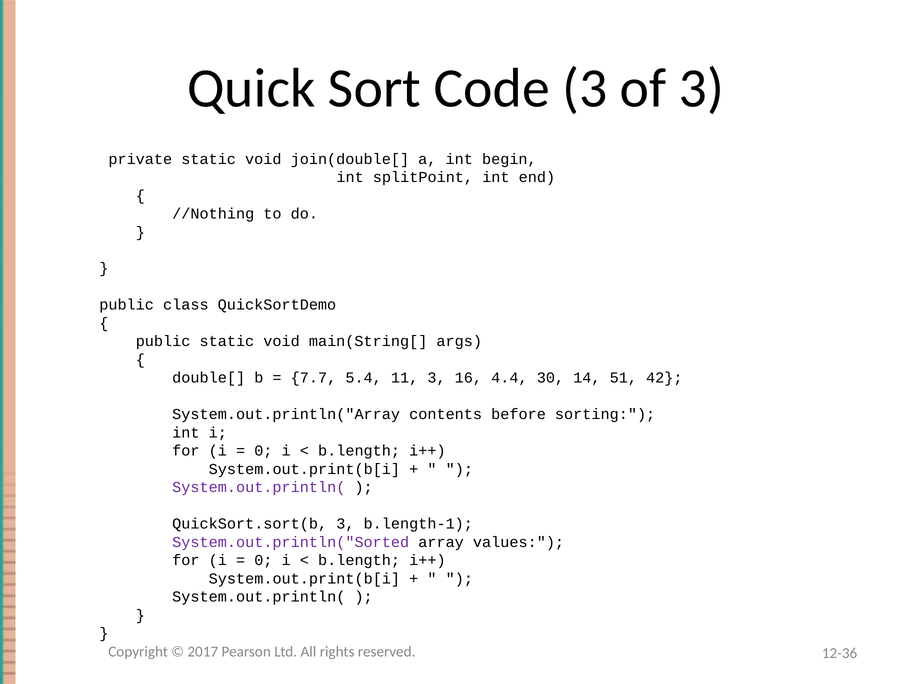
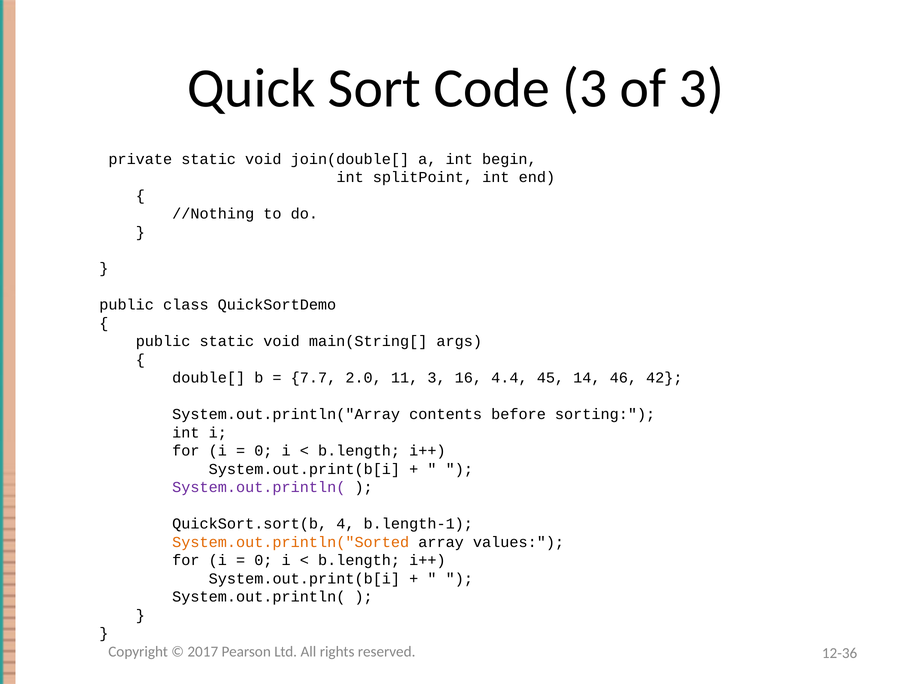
5.4: 5.4 -> 2.0 (364, 378)
30: 30 -> 45 (550, 378)
51: 51 -> 46 (623, 378)
QuickSort.sort(b 3: 3 -> 4 (345, 524)
System.out.println("Sorted colour: purple -> orange (291, 542)
